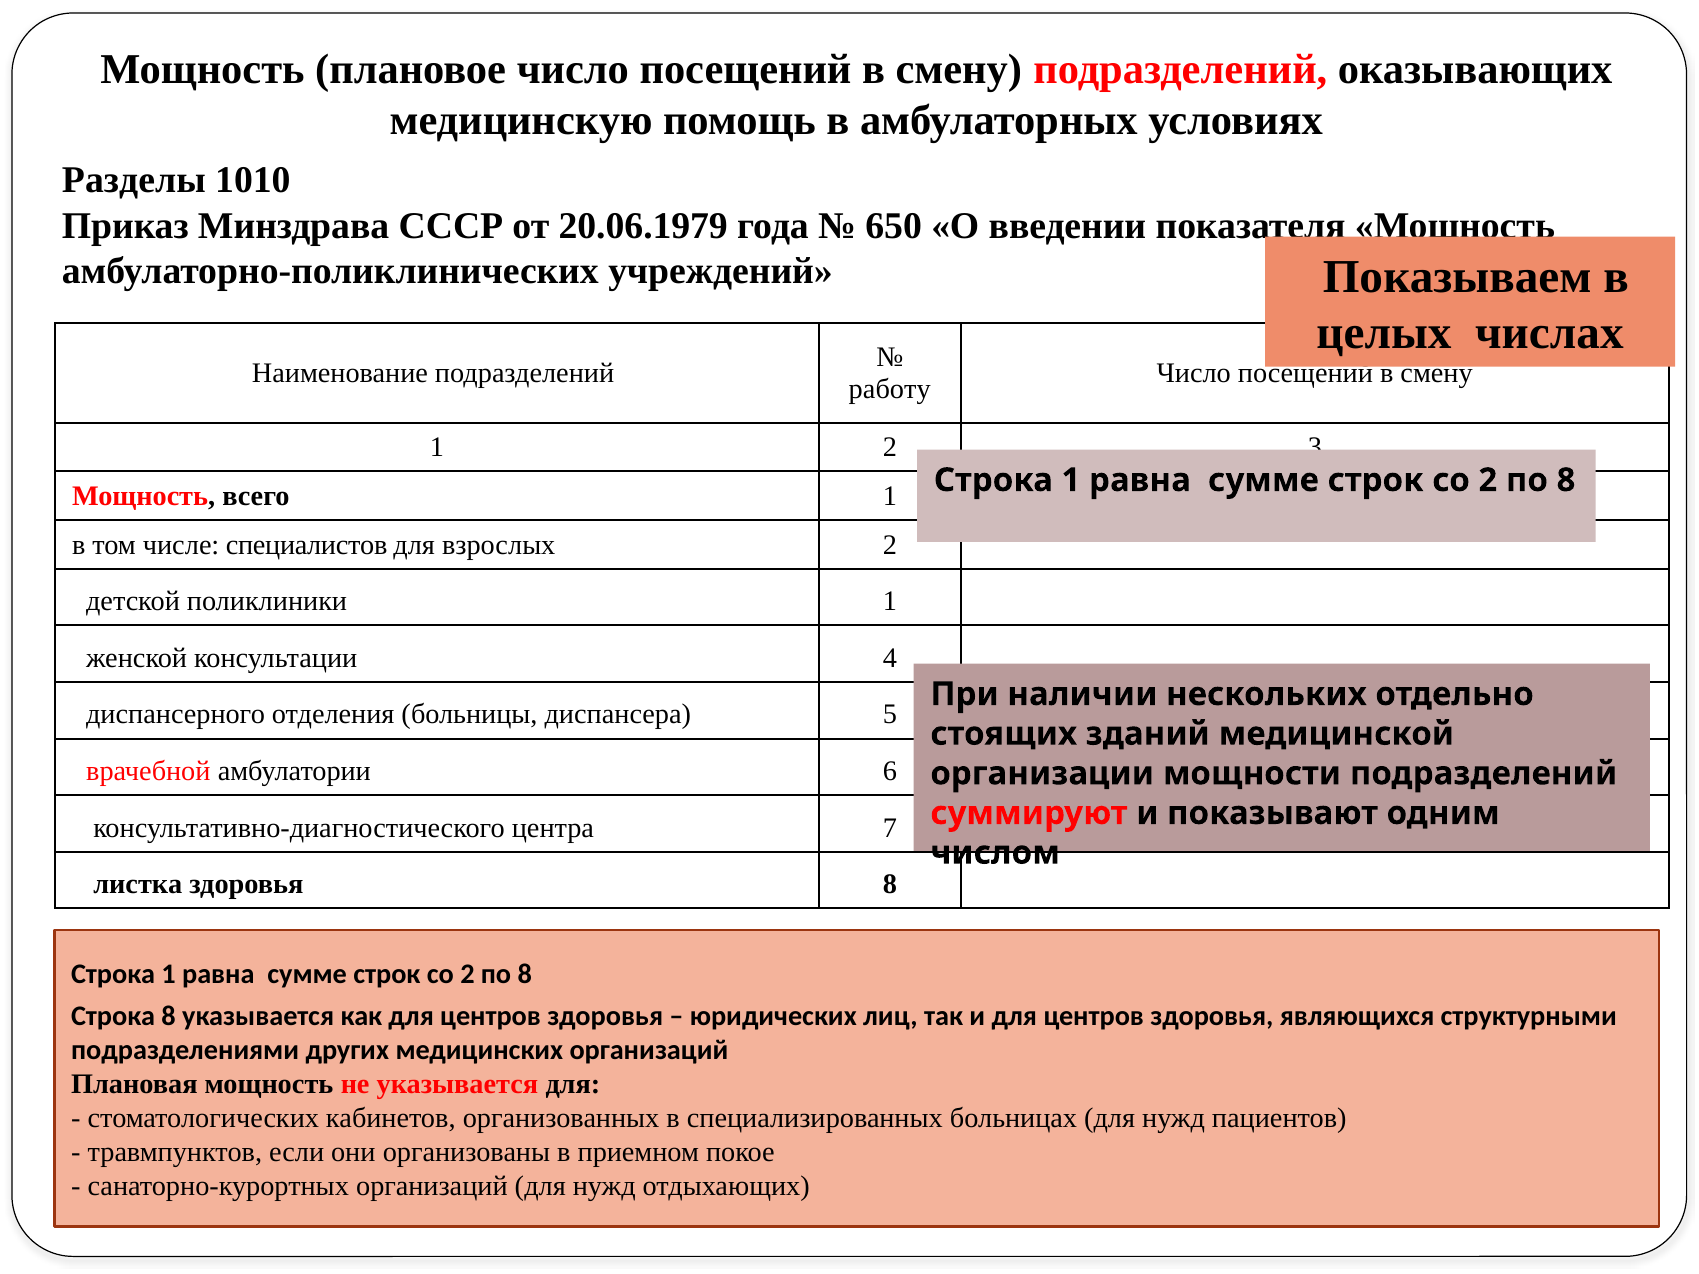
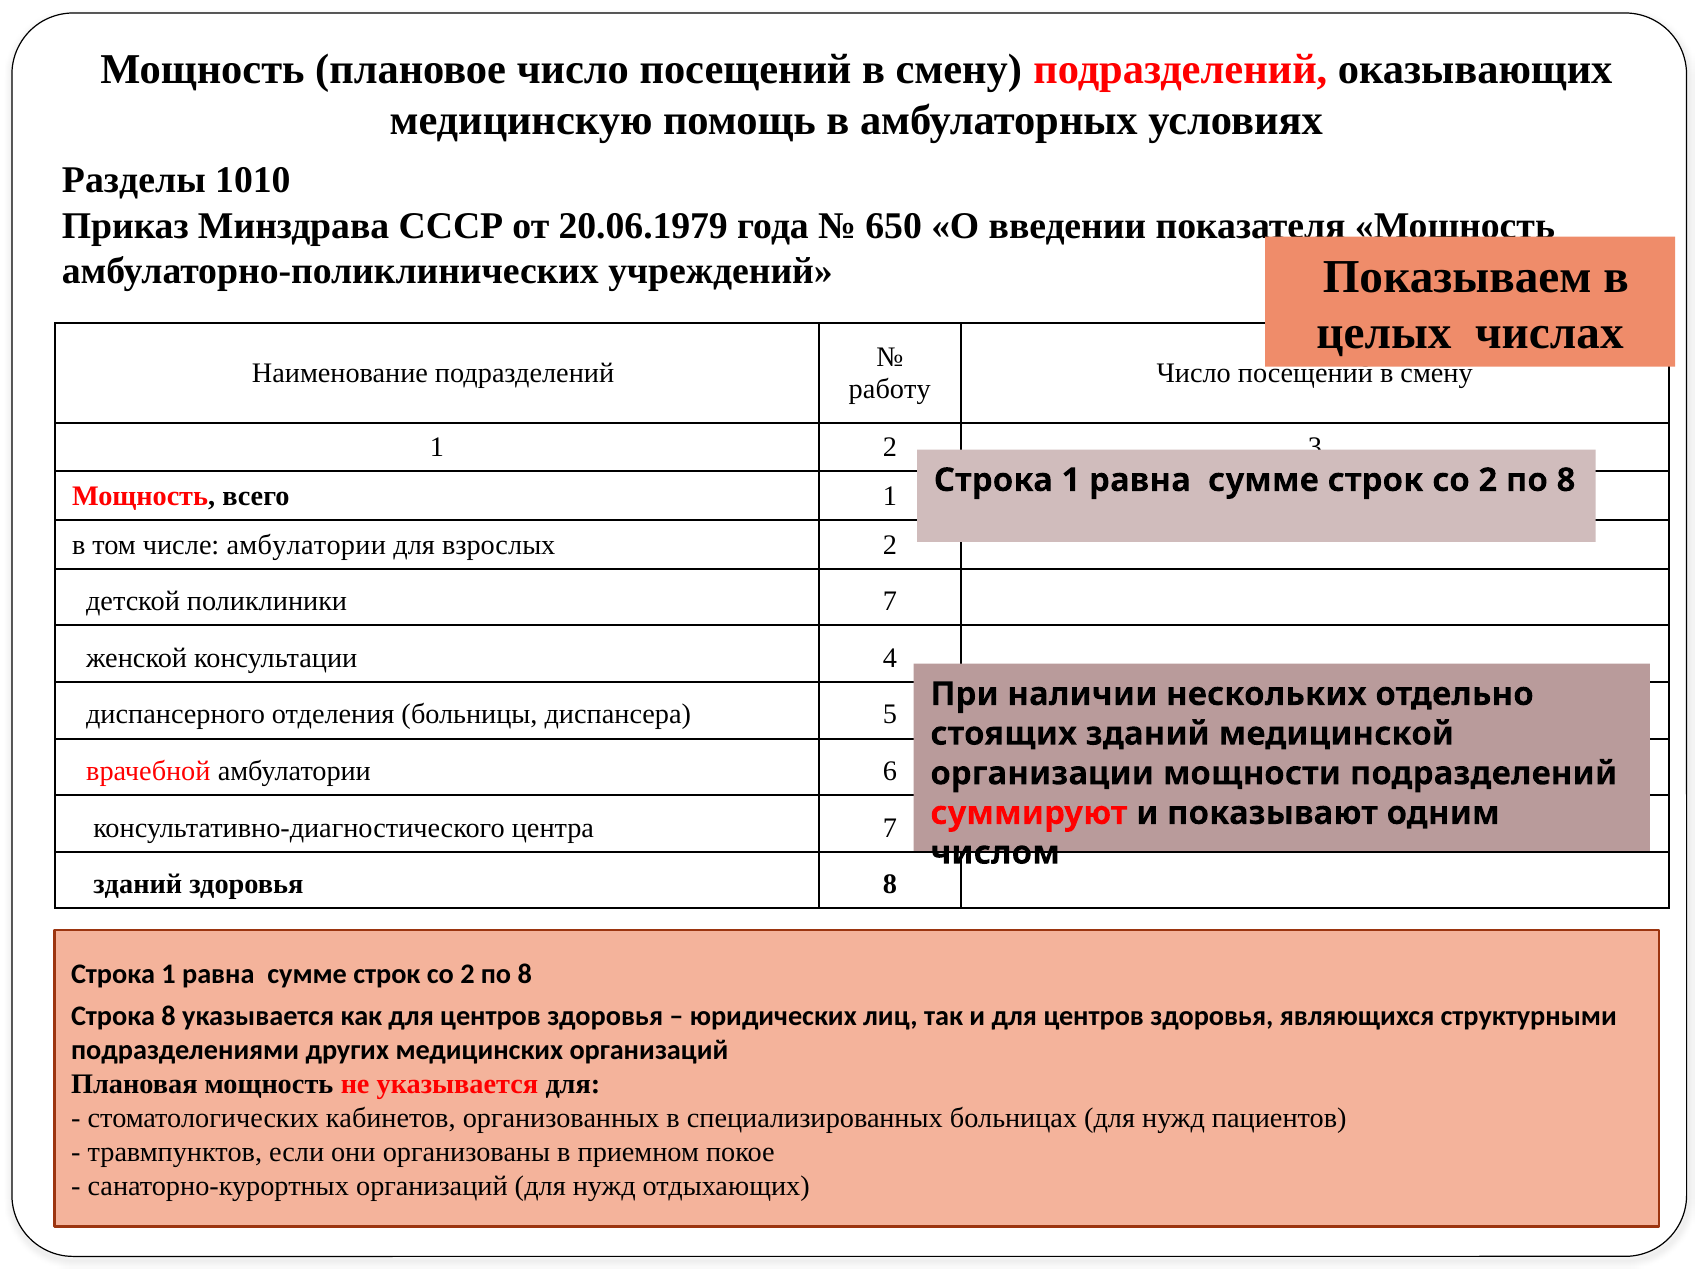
числе специалистов: специалистов -> амбулатории (306, 545)
поликлиники 1: 1 -> 7 (890, 602)
листка: листка -> зданий (138, 884)
